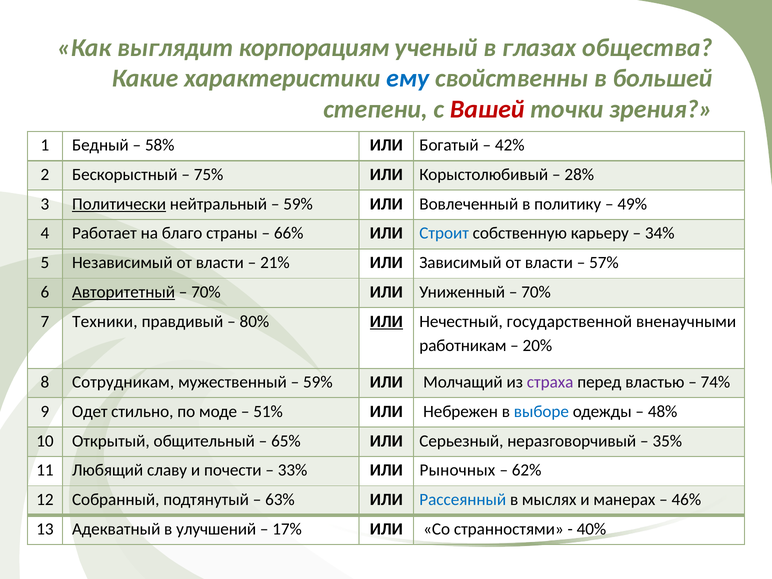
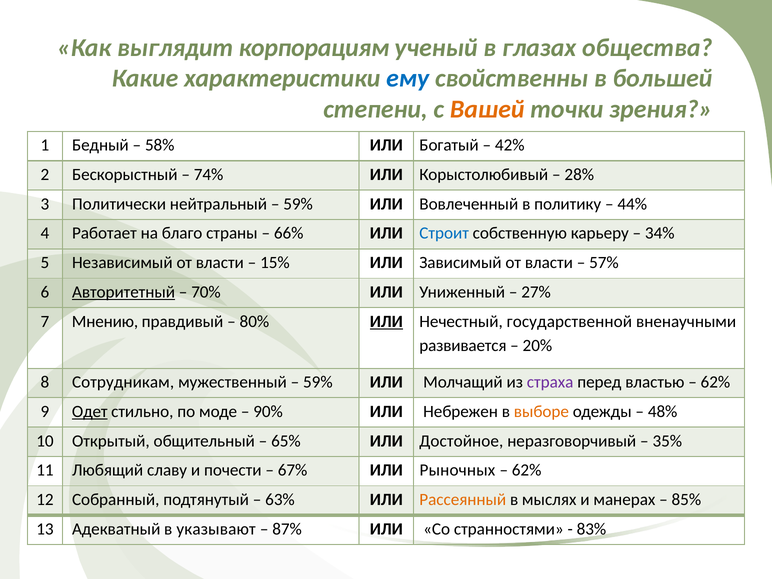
Вашей colour: red -> orange (487, 109)
75%: 75% -> 74% (209, 175)
Политически underline: present -> none (119, 204)
49%: 49% -> 44% (632, 204)
21%: 21% -> 15% (275, 263)
70%: 70% -> 27% (536, 292)
Техники: Техники -> Мнению (105, 321)
работникам: работникам -> развивается (463, 346)
74%: 74% -> 62% (715, 382)
Одет underline: none -> present (90, 412)
51%: 51% -> 90% (268, 412)
выборе colour: blue -> orange (541, 412)
Серьезный: Серьезный -> Достойное (461, 441)
33%: 33% -> 67% (293, 470)
Рассеянный colour: blue -> orange (463, 500)
46%: 46% -> 85% (686, 500)
улучшений: улучшений -> указывают (216, 529)
17%: 17% -> 87% (287, 529)
40%: 40% -> 83% (591, 529)
